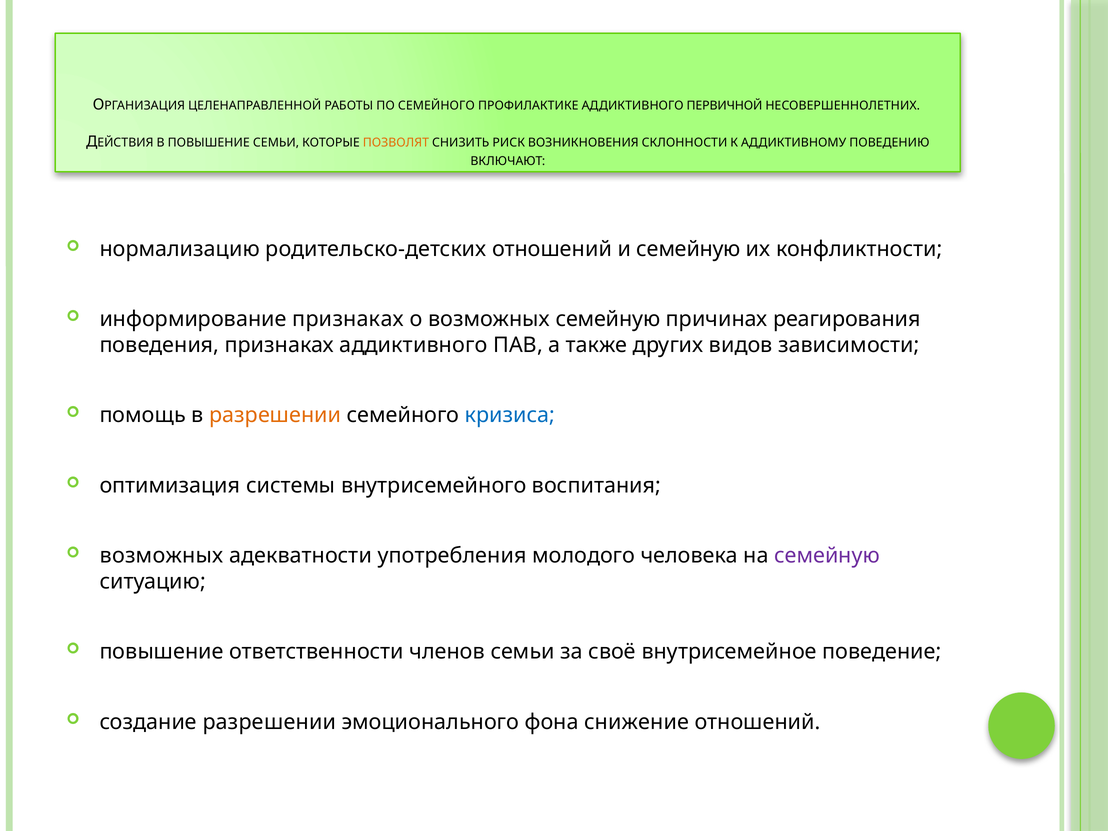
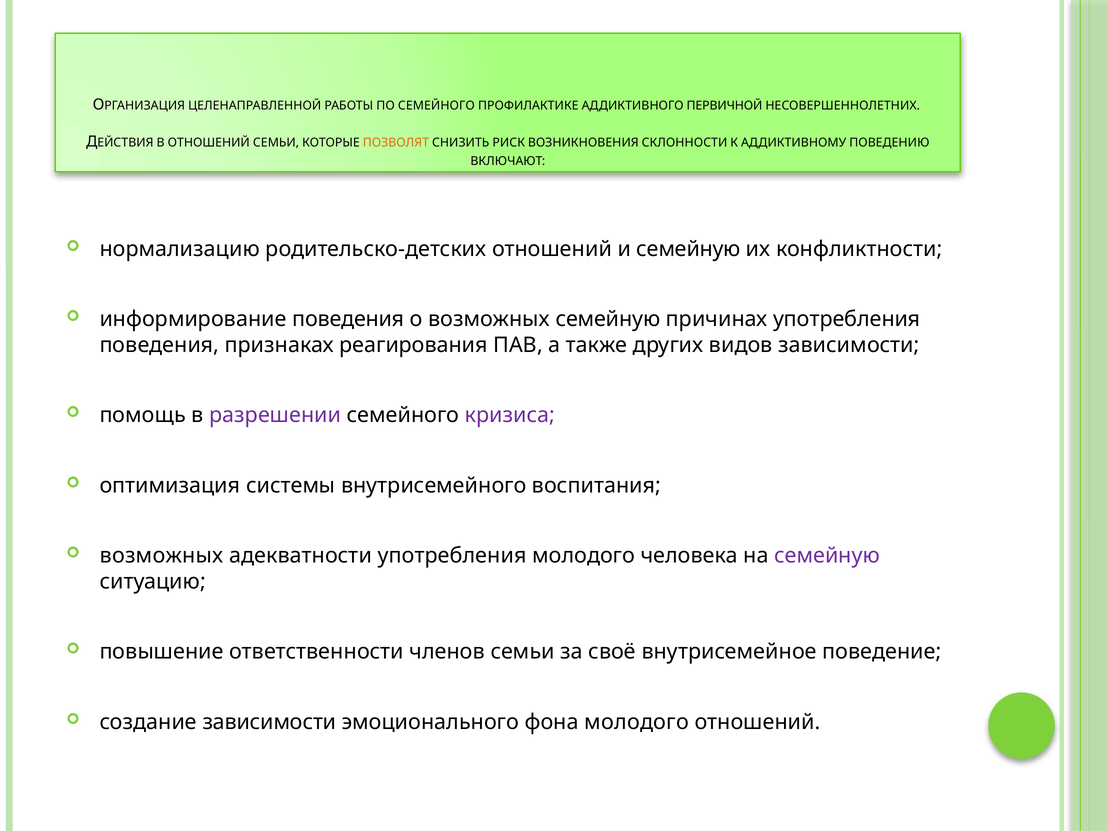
В ПОВЫШЕНИЕ: ПОВЫШЕНИЕ -> ОТНОШЕНИЙ (209, 142)
информирование признаках: признаках -> поведения (348, 319)
причинах реагирования: реагирования -> употребления (847, 319)
признаках аддиктивного: аддиктивного -> реагирования (414, 345)
разрешении colour: orange -> purple (275, 415)
кризиса colour: blue -> purple (510, 415)
создание разрешении: разрешении -> зависимости (269, 722)
фона снижение: снижение -> молодого (637, 722)
